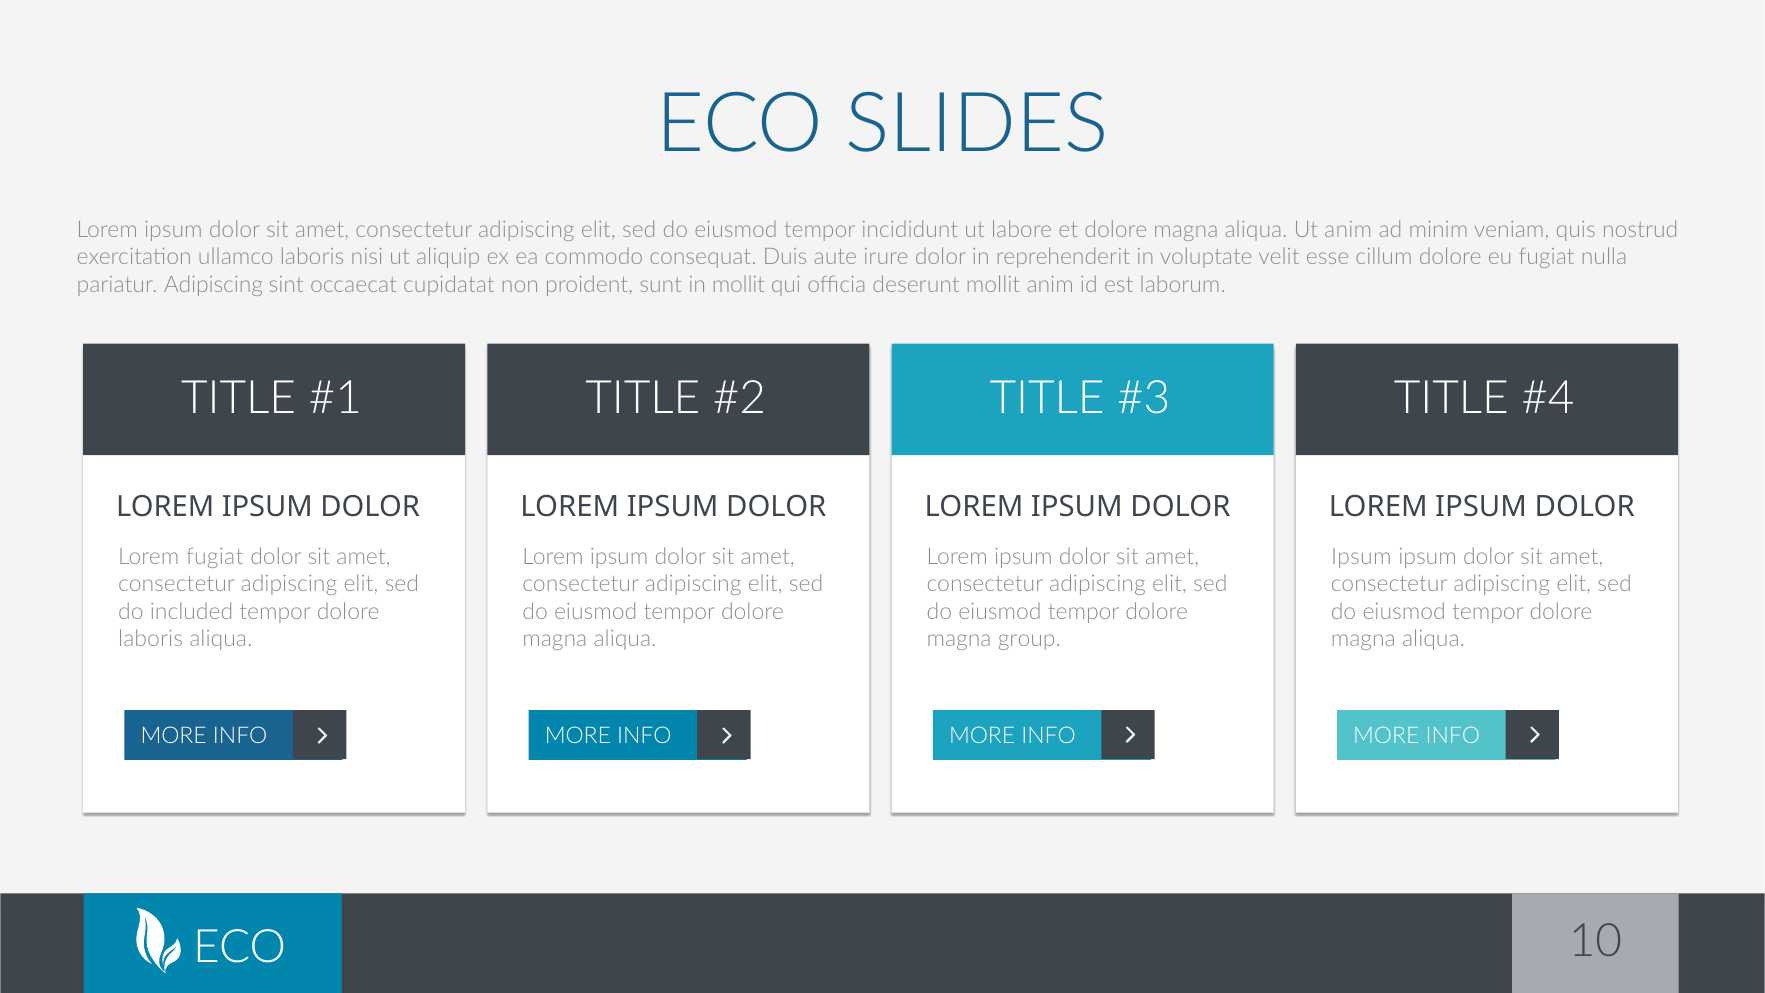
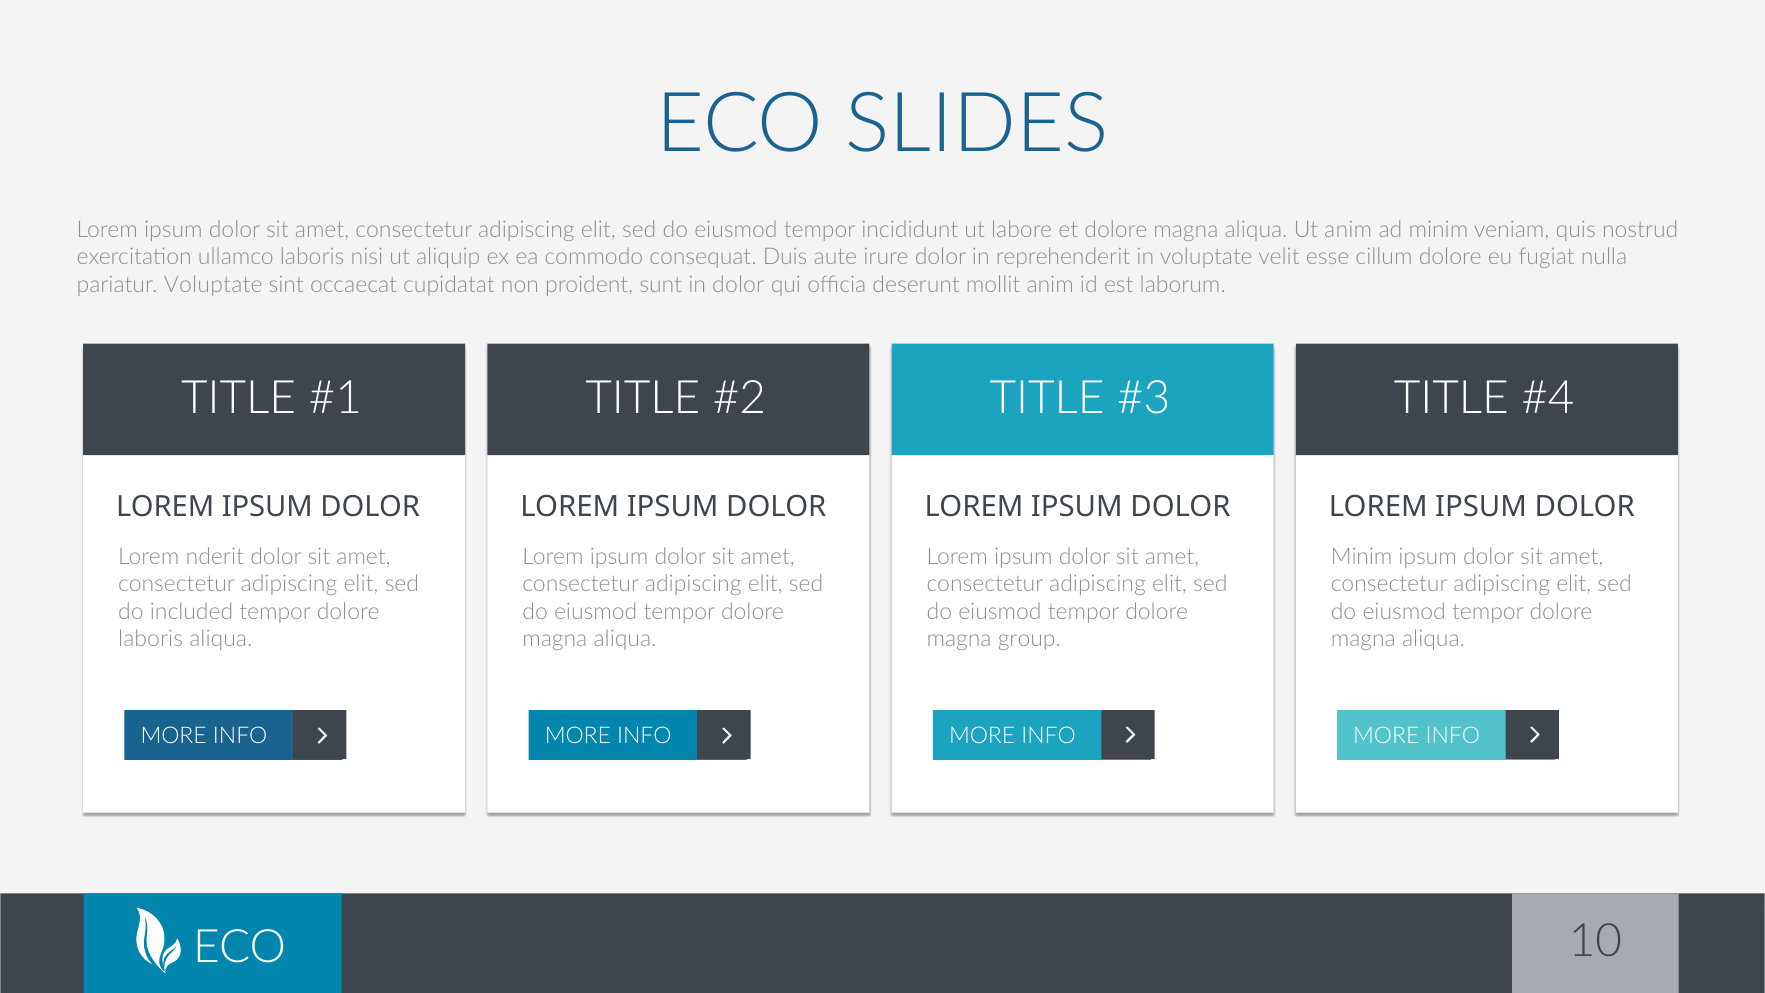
pariatur Adipiscing: Adipiscing -> Voluptate (213, 285)
in mollit: mollit -> dolor (738, 285)
Lorem fugiat: fugiat -> nderit (215, 556)
Ipsum: Ipsum -> Minim (1362, 556)
